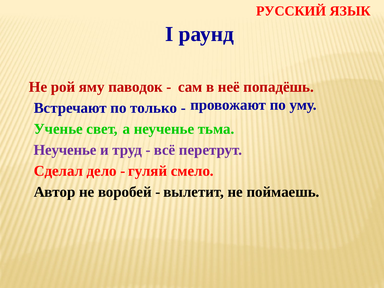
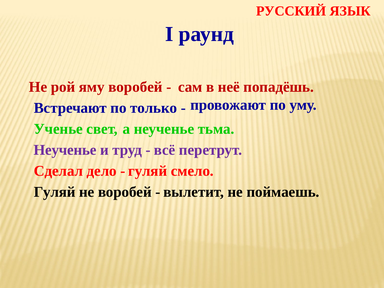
яму паводок: паводок -> воробей (135, 87)
Автор: Автор -> Гуляй (55, 192)
